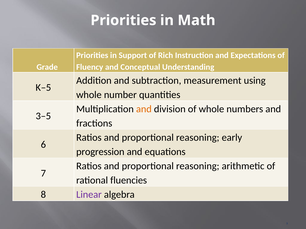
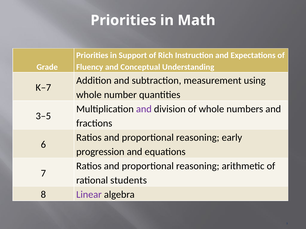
K–5: K–5 -> K–7 (43, 88)
and colour: orange -> purple (144, 109)
fluencies: fluencies -> students (129, 181)
